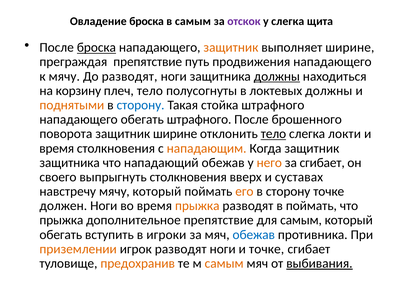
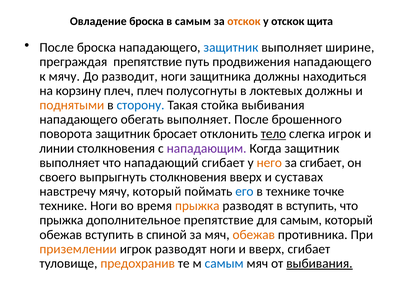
отскок colour: purple -> orange (244, 21)
у слегка: слегка -> отскок (288, 21)
броска underline: present -> none (96, 48)
защитник colour: orange -> blue (231, 48)
До разводят: разводят -> разводит (130, 76)
должны underline: present -> none (277, 76)
плеч тело: тело -> плеч (150, 91)
стойка штрафного: штрафного -> выбивания (273, 105)
обегать штрафного: штрафного -> выполняет (199, 120)
защитник ширине: ширине -> бросает (175, 134)
слегка локти: локти -> игрок (345, 134)
время: время -> линии (57, 148)
нападающим colour: orange -> purple (207, 148)
защитника: защитника -> выполняет (70, 163)
нападающий обежав: обежав -> сгибает (223, 163)
его colour: orange -> blue (244, 191)
сторону: сторону -> технике (288, 191)
должен: должен -> технике (63, 206)
в поймать: поймать -> вступить (311, 206)
обегать: обегать -> обежав (61, 235)
игроки: игроки -> спиной (166, 235)
обежав colour: blue -> orange (254, 235)
и точке: точке -> вверх (267, 249)
самым colour: orange -> blue (224, 263)
